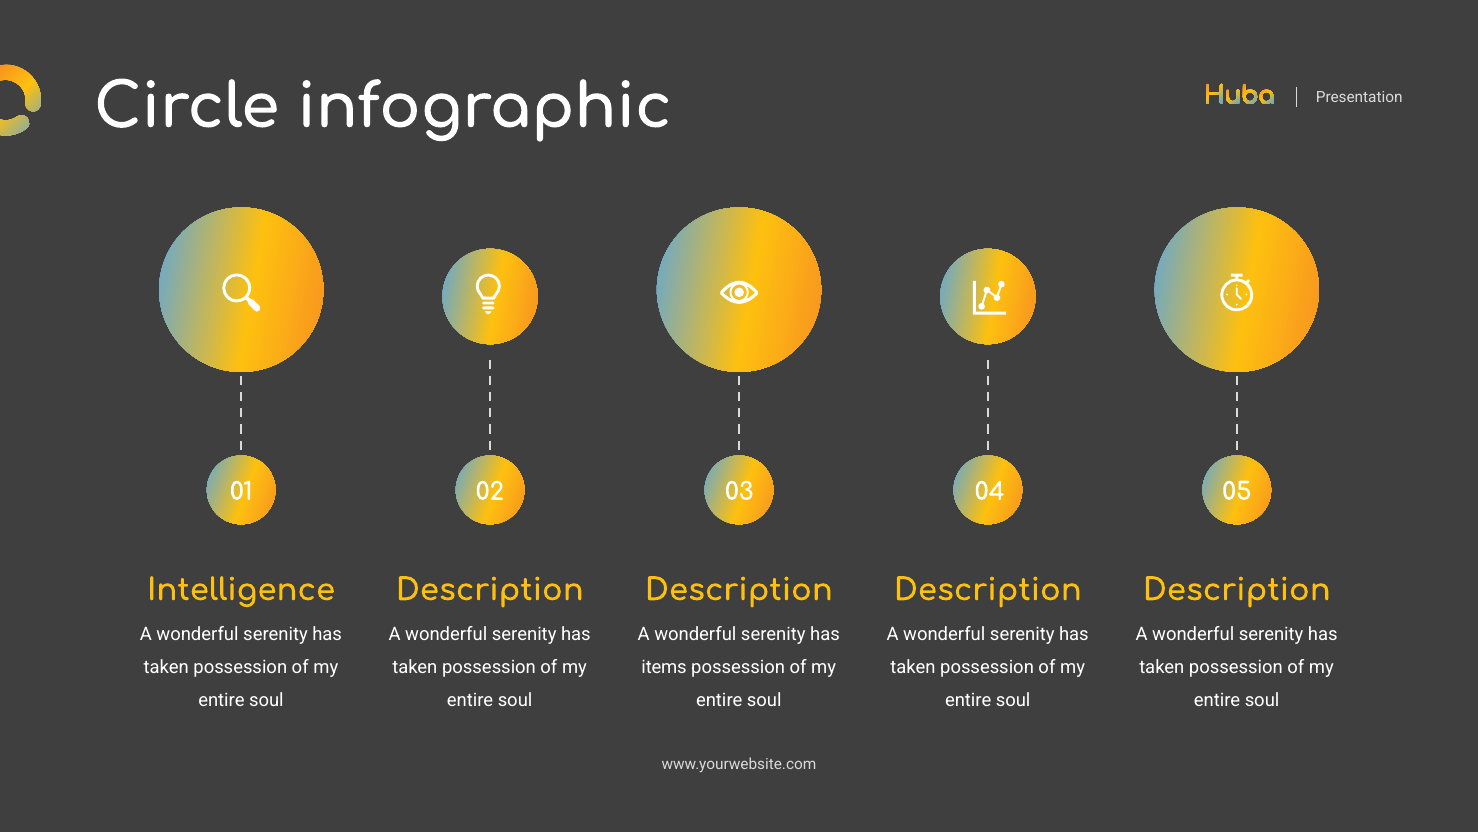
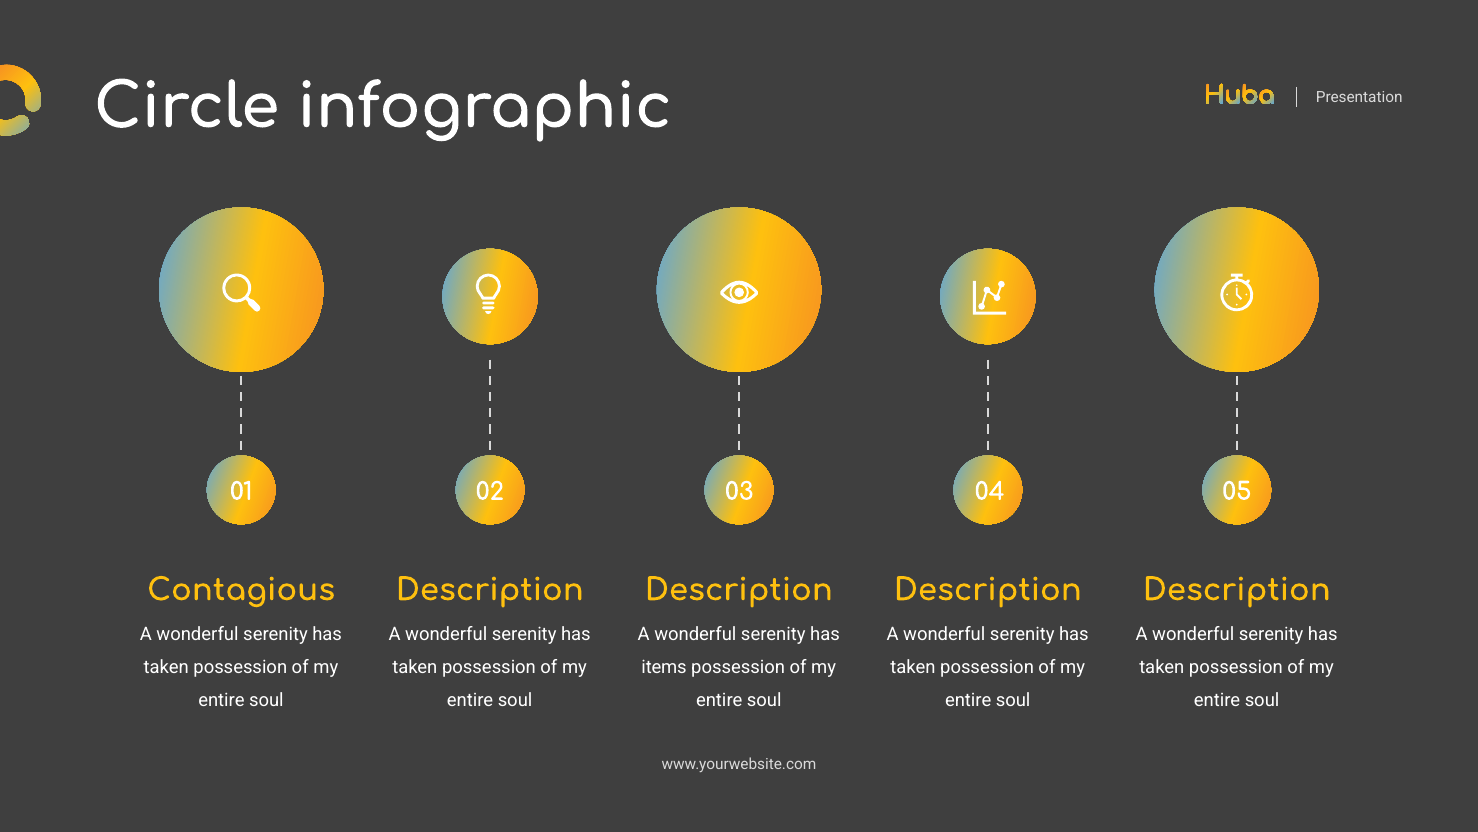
Intelligence: Intelligence -> Contagious (241, 590)
